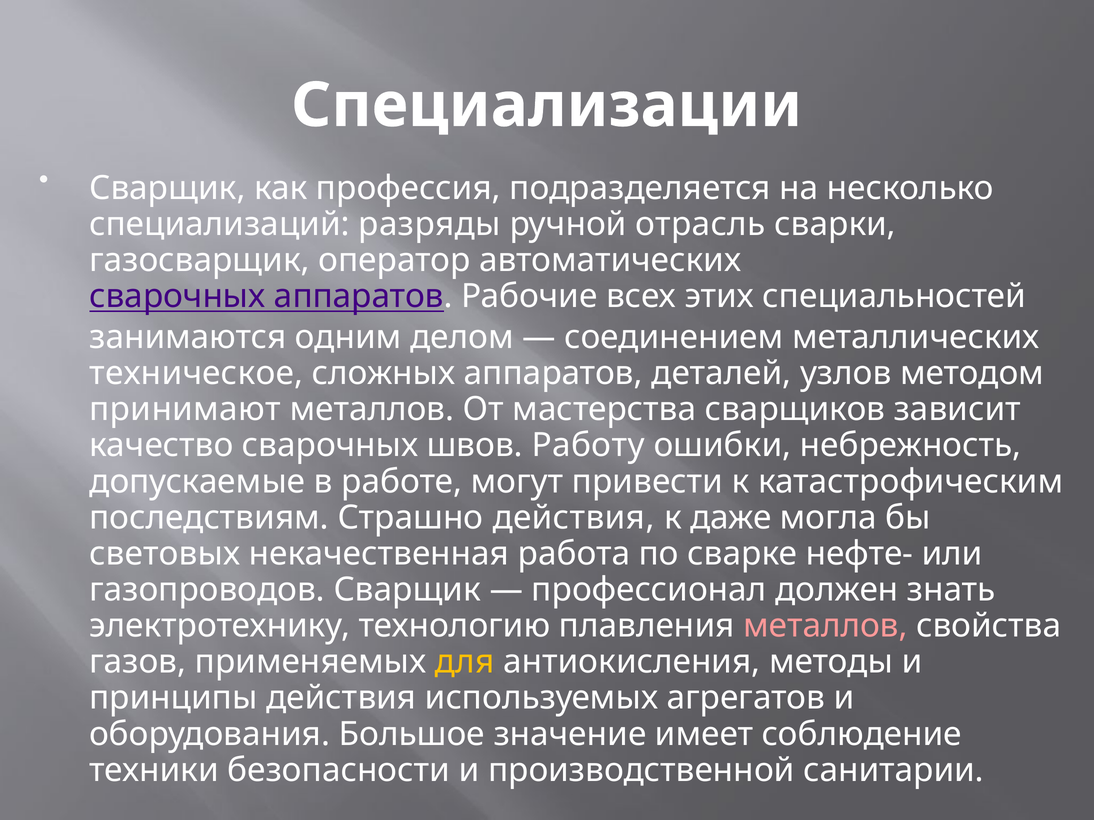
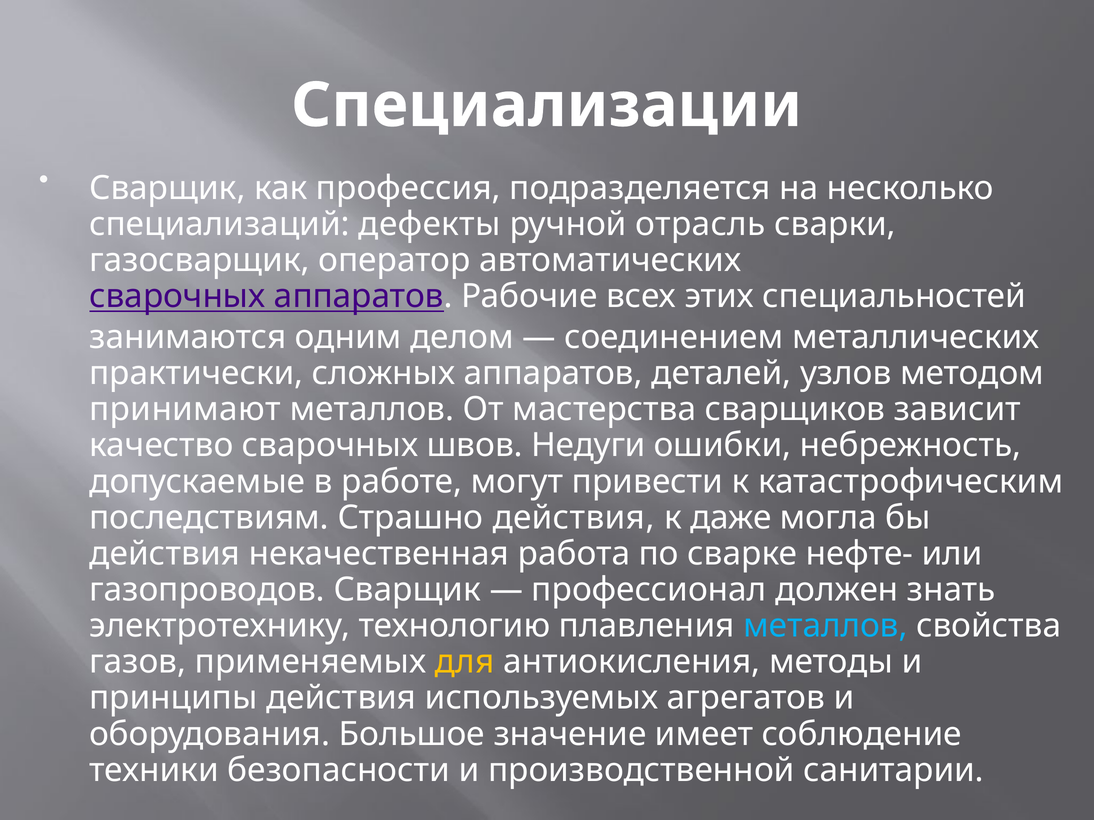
разряды: разряды -> дефекты (430, 224)
техническое: техническое -> практически (196, 374)
Работу: Работу -> Недуги (588, 446)
световых: световых -> действия (165, 554)
металлов colour: pink -> light blue (825, 626)
